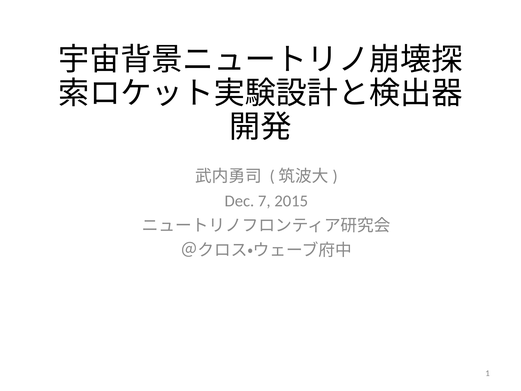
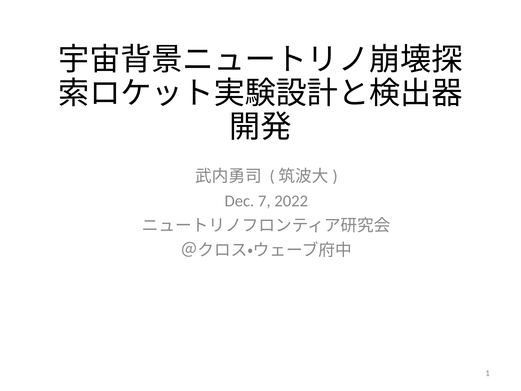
2015: 2015 -> 2022 (291, 201)
